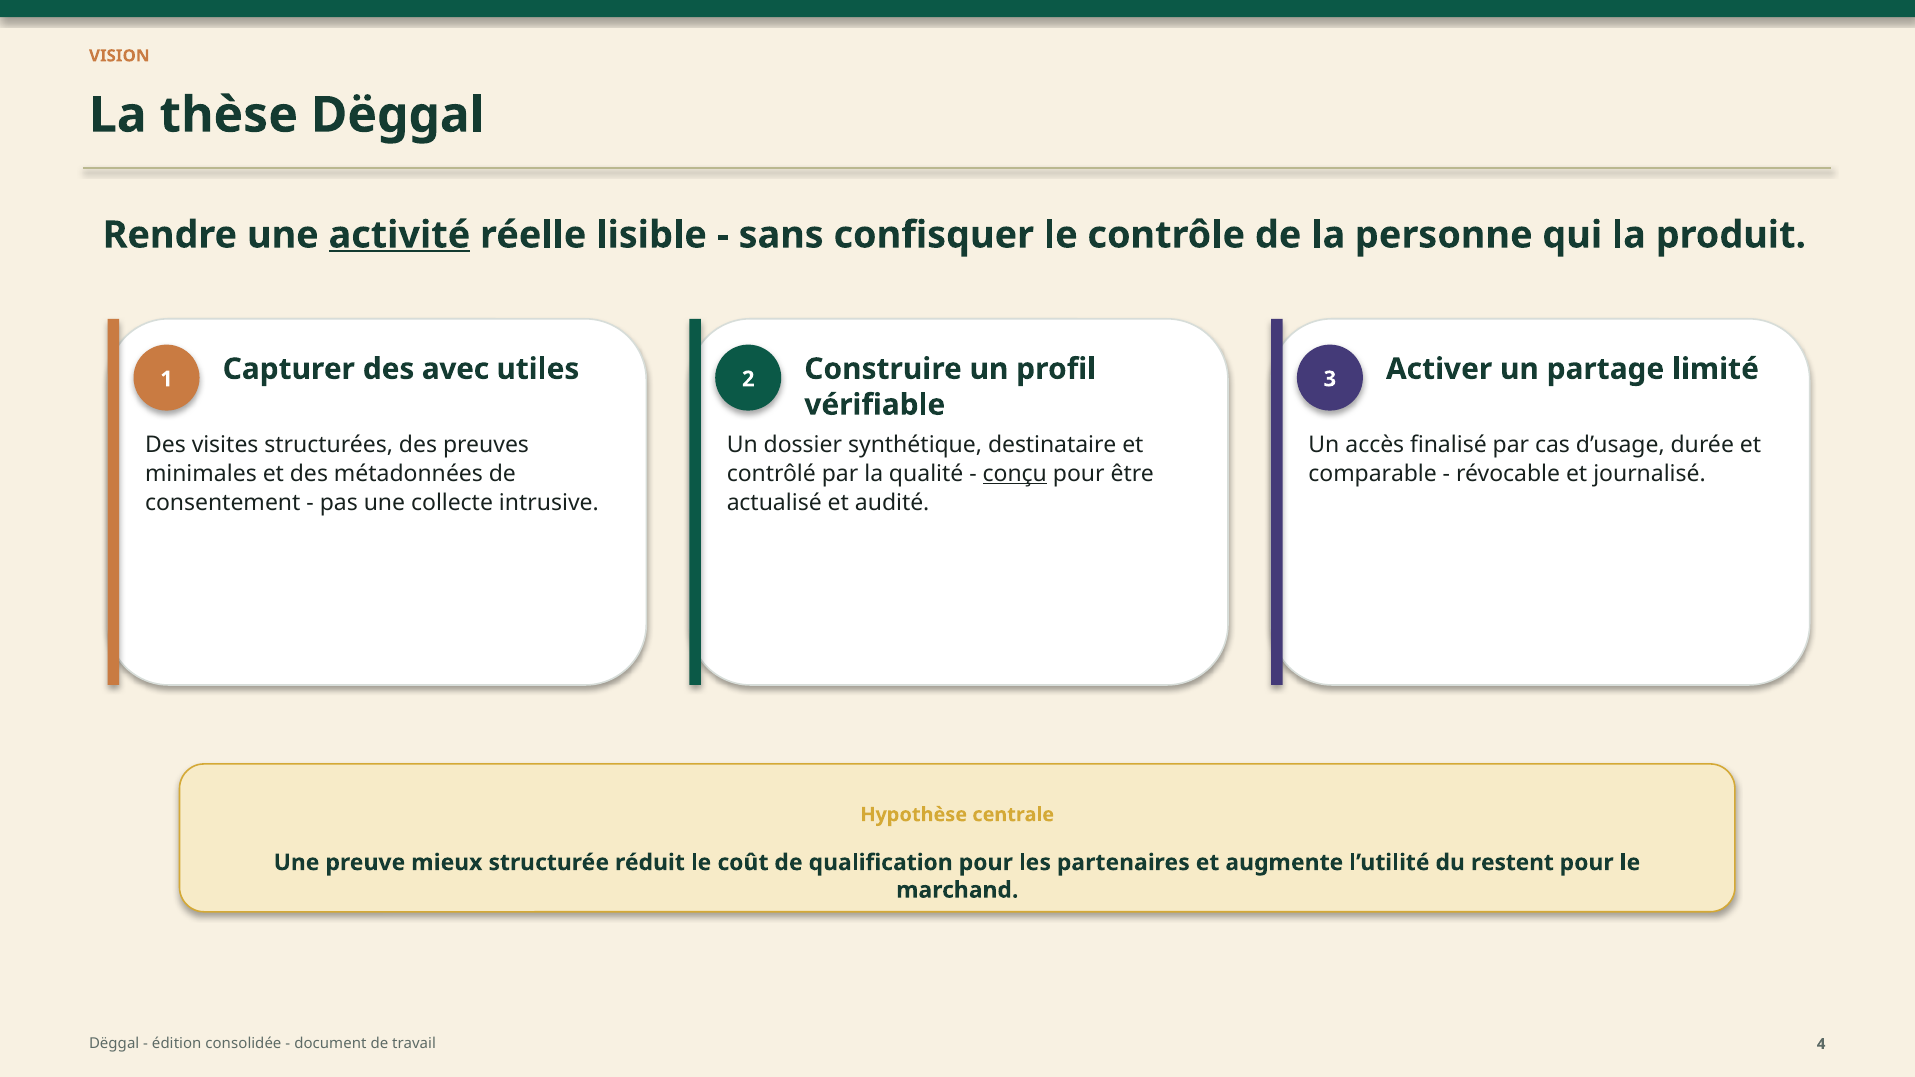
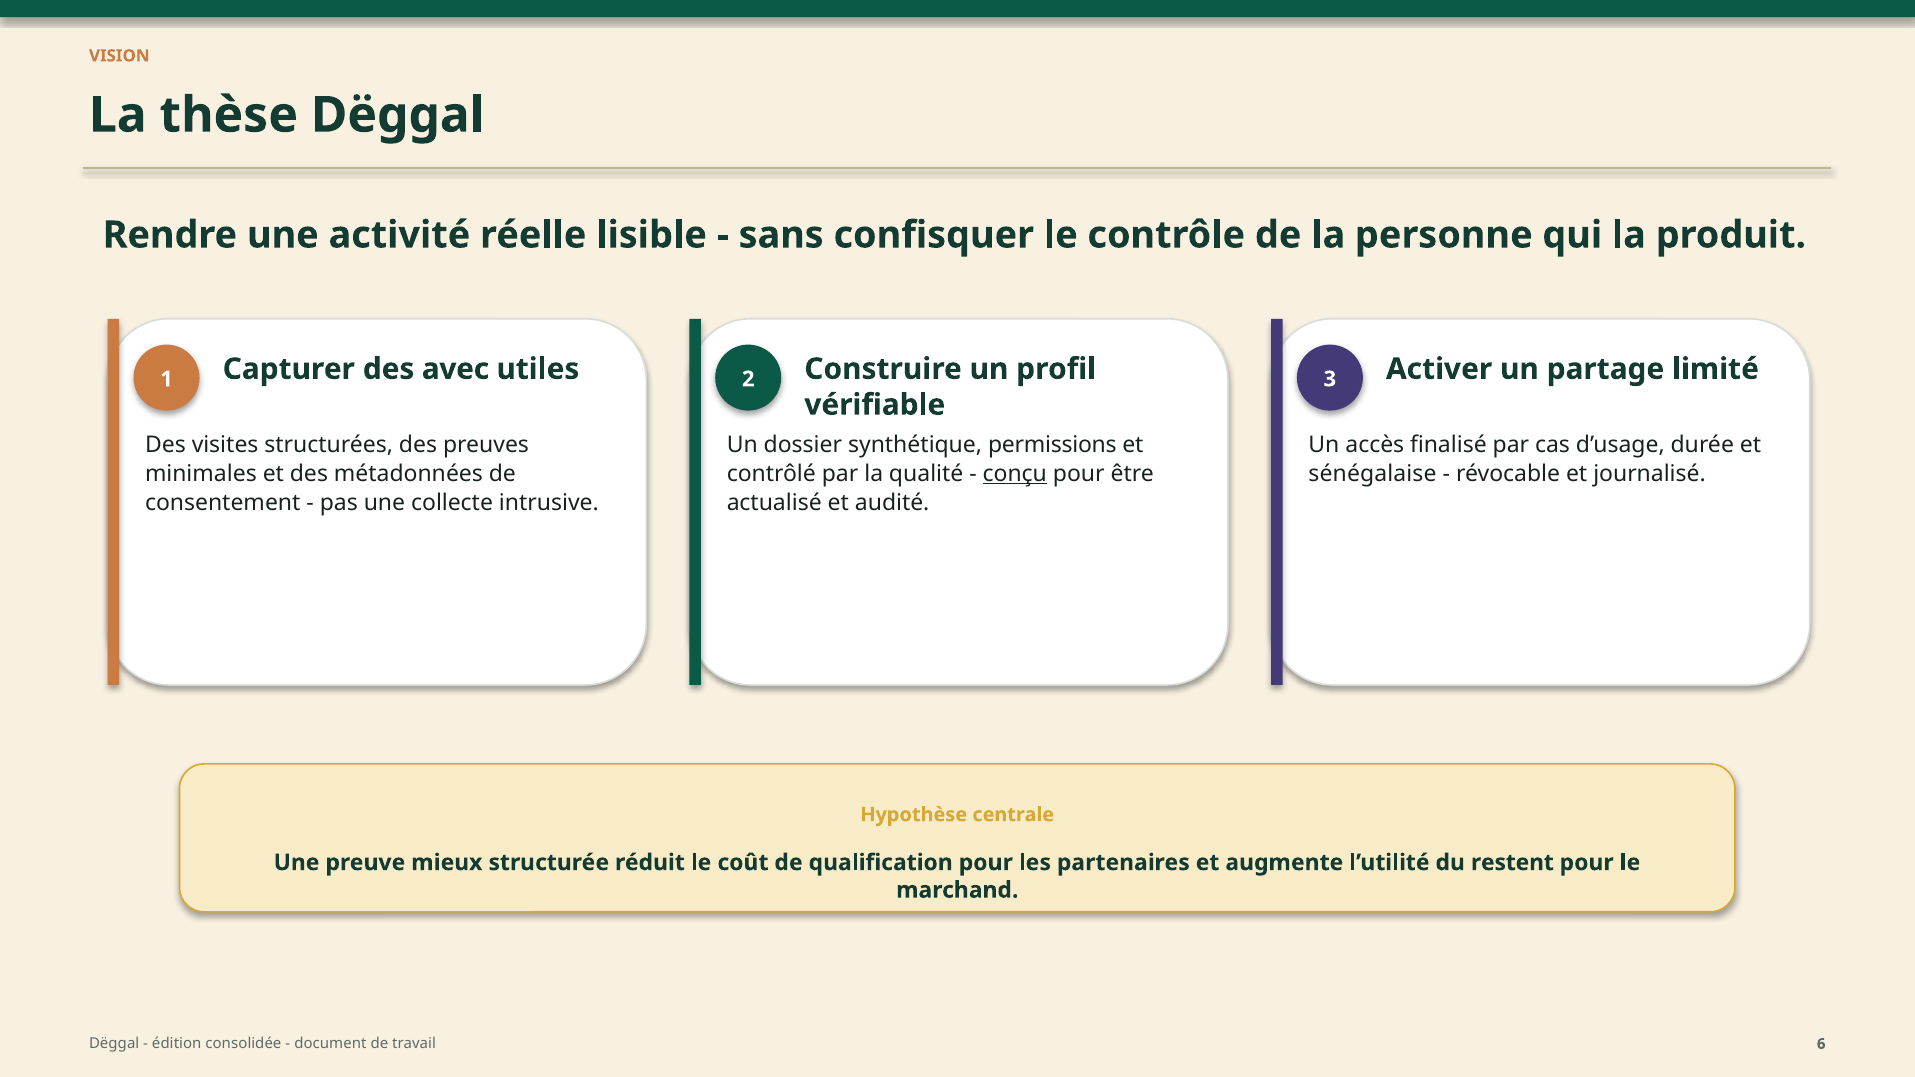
activité underline: present -> none (399, 235)
destinataire: destinataire -> permissions (1052, 445)
comparable: comparable -> sénégalaise (1373, 474)
4: 4 -> 6 (1821, 1044)
